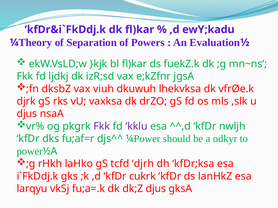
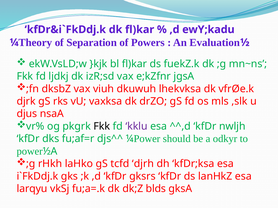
Fkk colour: purple -> black (102, 127)
cukrk: cukrk -> gksrs (142, 177)
dk;Z djus: djus -> blds (156, 189)
